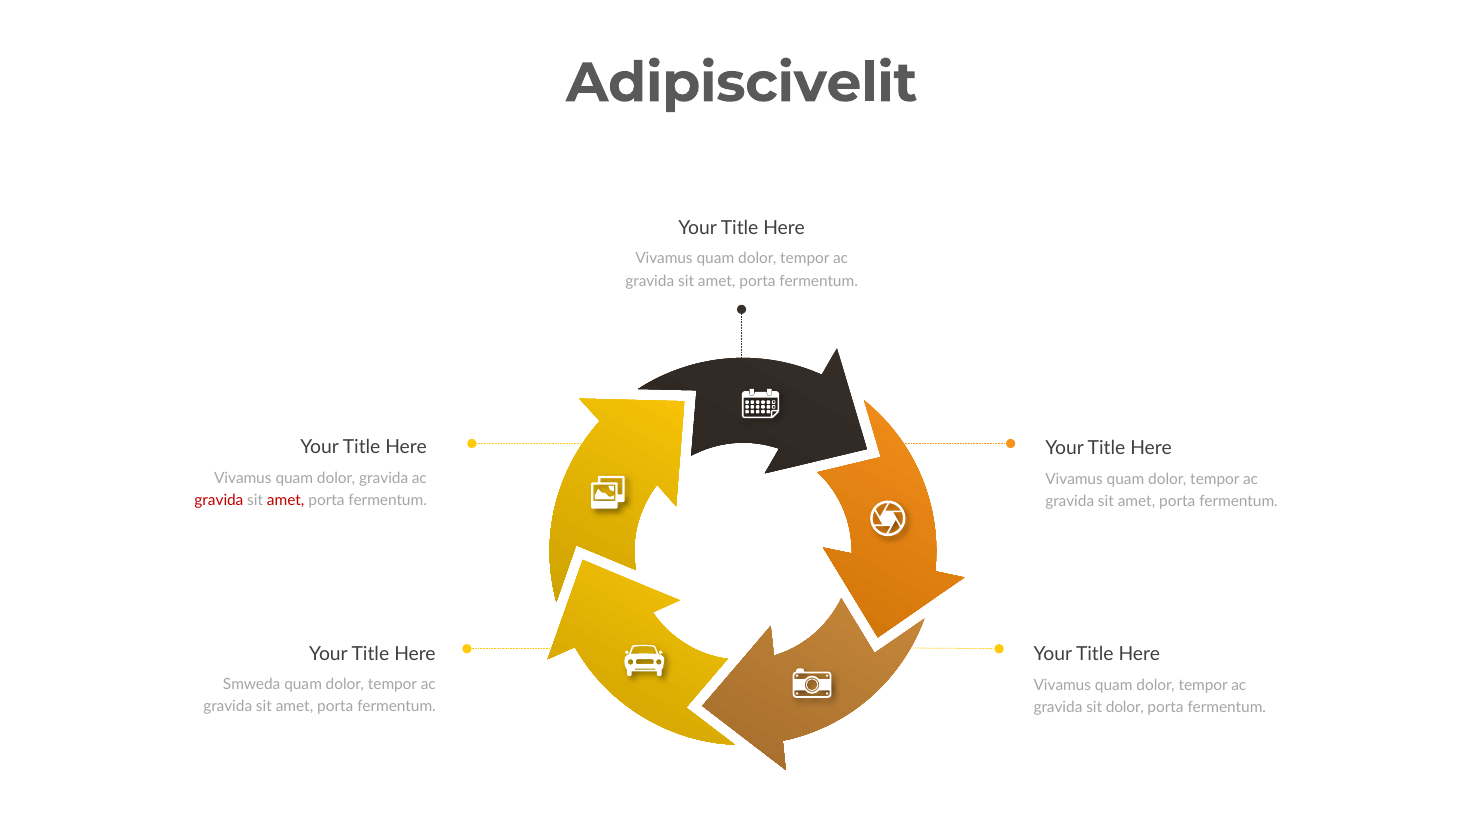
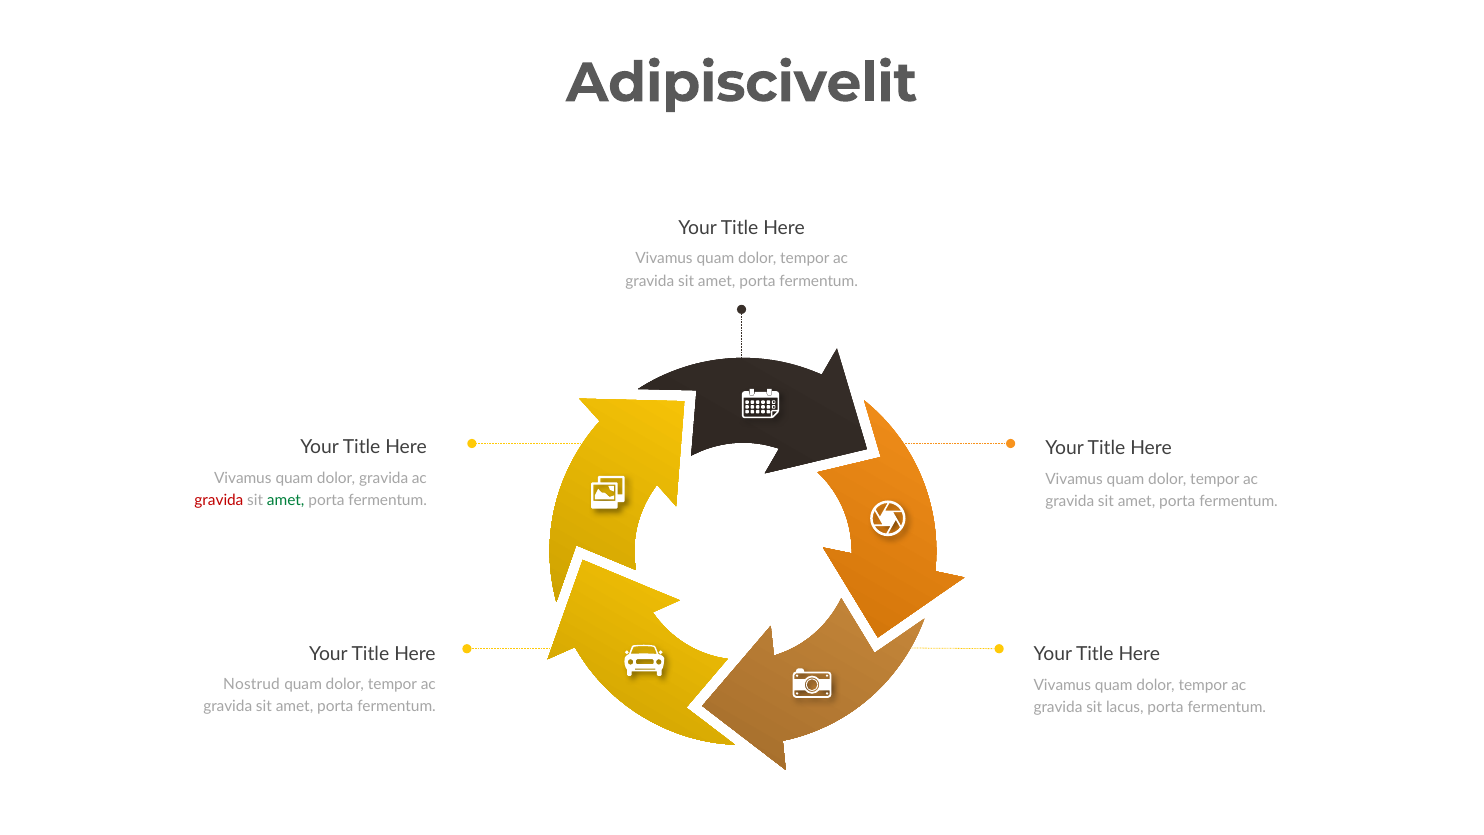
amet colour: red -> green (286, 500)
Smweda: Smweda -> Nostrud (252, 684)
sit dolor: dolor -> lacus (1125, 707)
